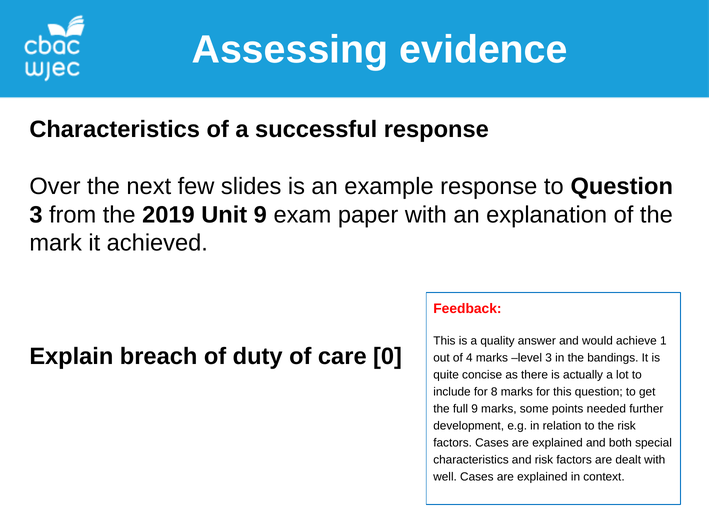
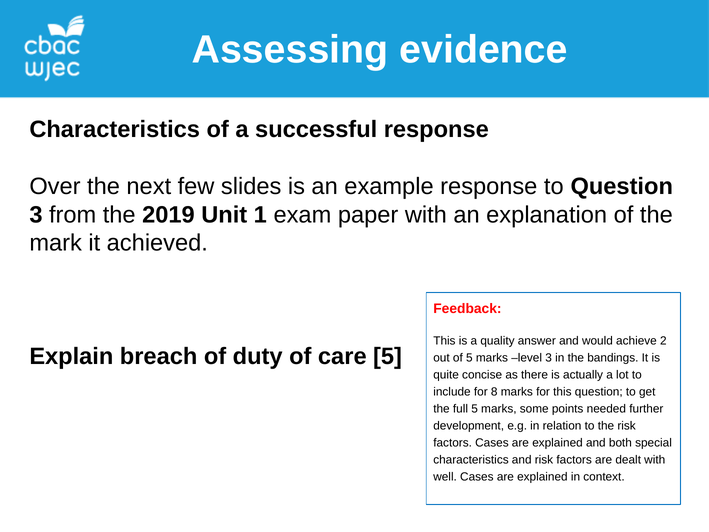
Unit 9: 9 -> 1 (260, 215)
1: 1 -> 2 (663, 341)
care 0: 0 -> 5 (388, 356)
of 4: 4 -> 5 (469, 358)
full 9: 9 -> 5 (475, 409)
